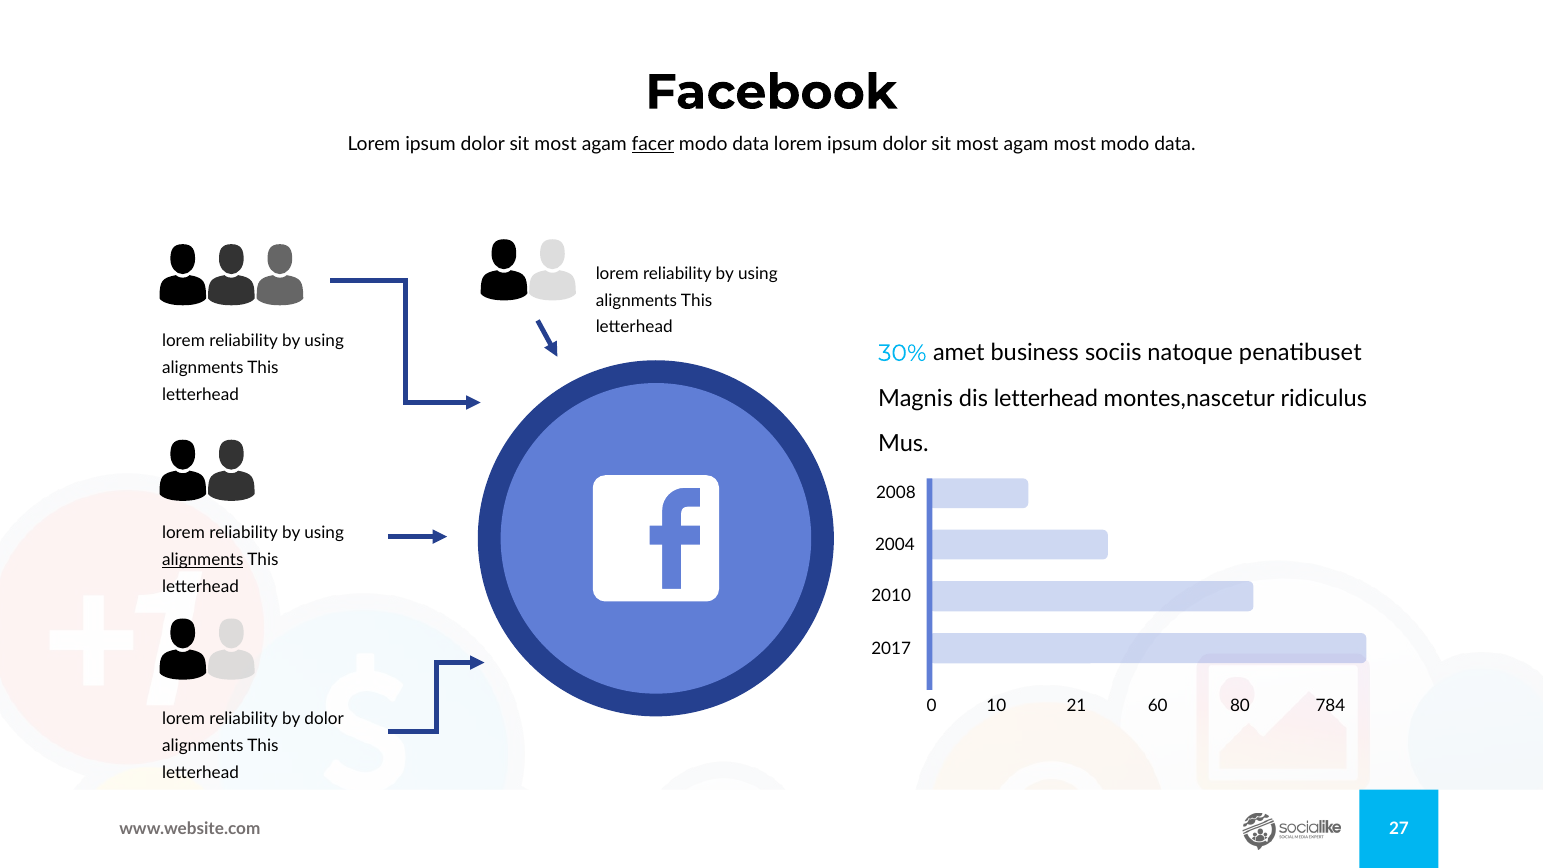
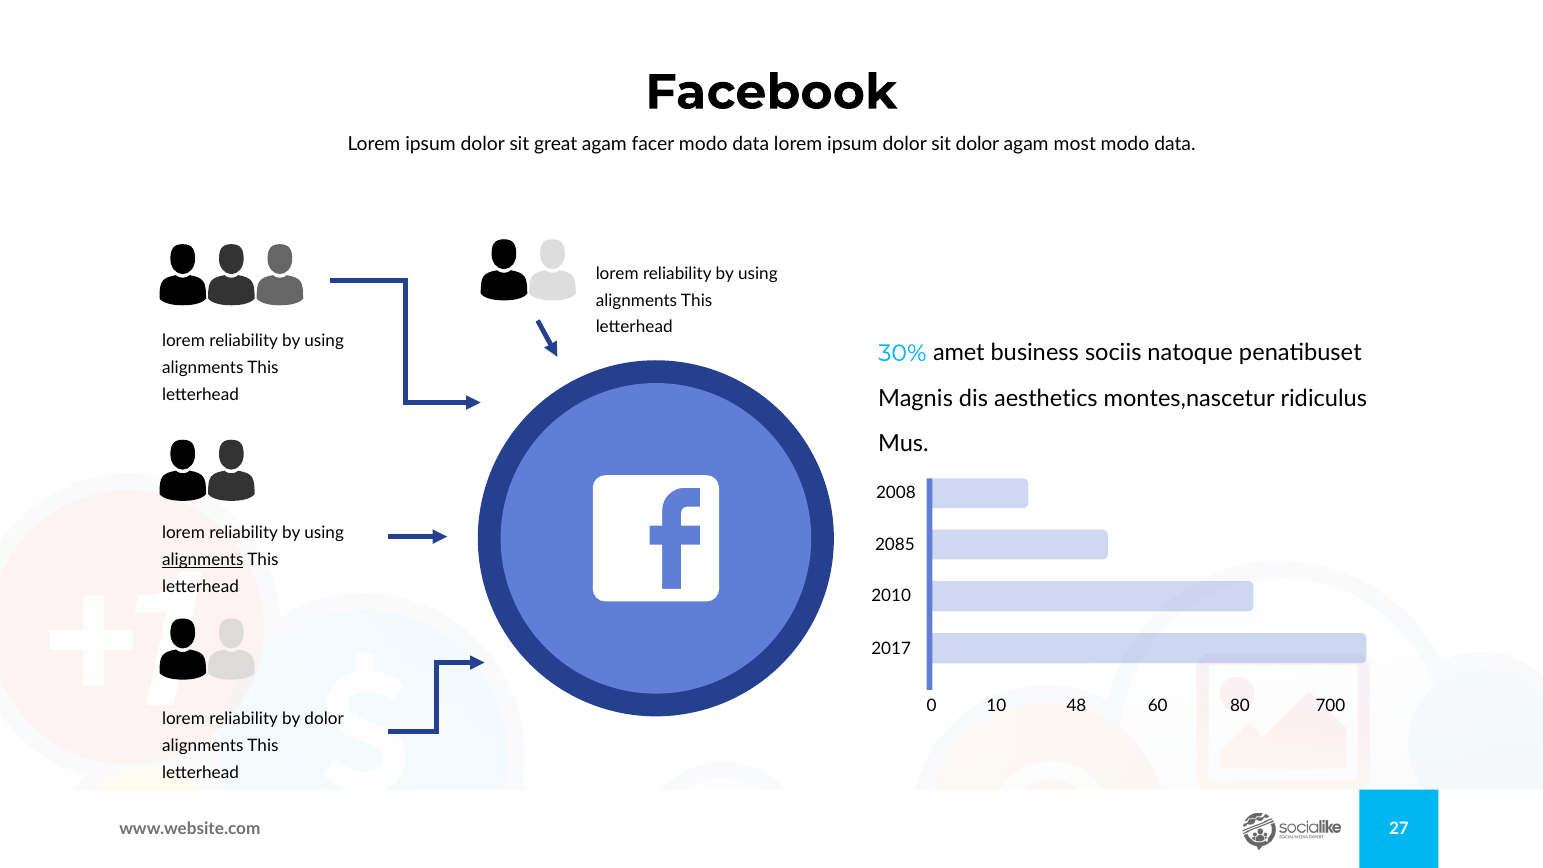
most: most -> great (556, 144)
facer underline: present -> none (653, 144)
most: most -> dolor (978, 144)
dis letterhead: letterhead -> aesthetics (1046, 398)
2004: 2004 -> 2085 (895, 545)
21: 21 -> 48 (1076, 706)
784: 784 -> 700 (1330, 706)
